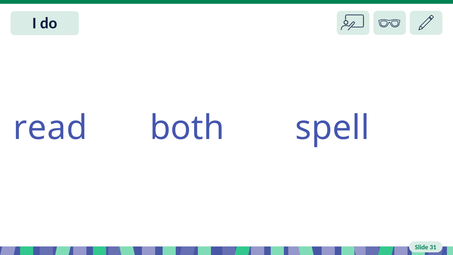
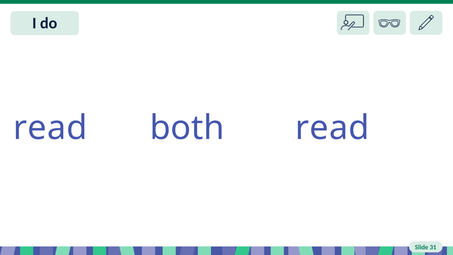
both spell: spell -> read (332, 128)
